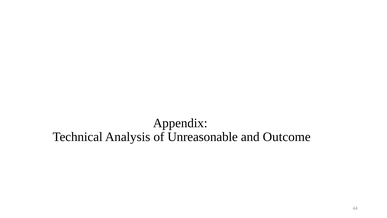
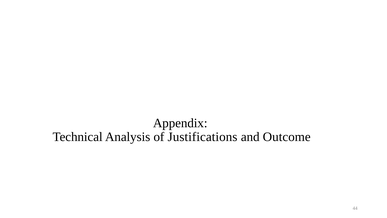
Unreasonable: Unreasonable -> Justifications (203, 137)
